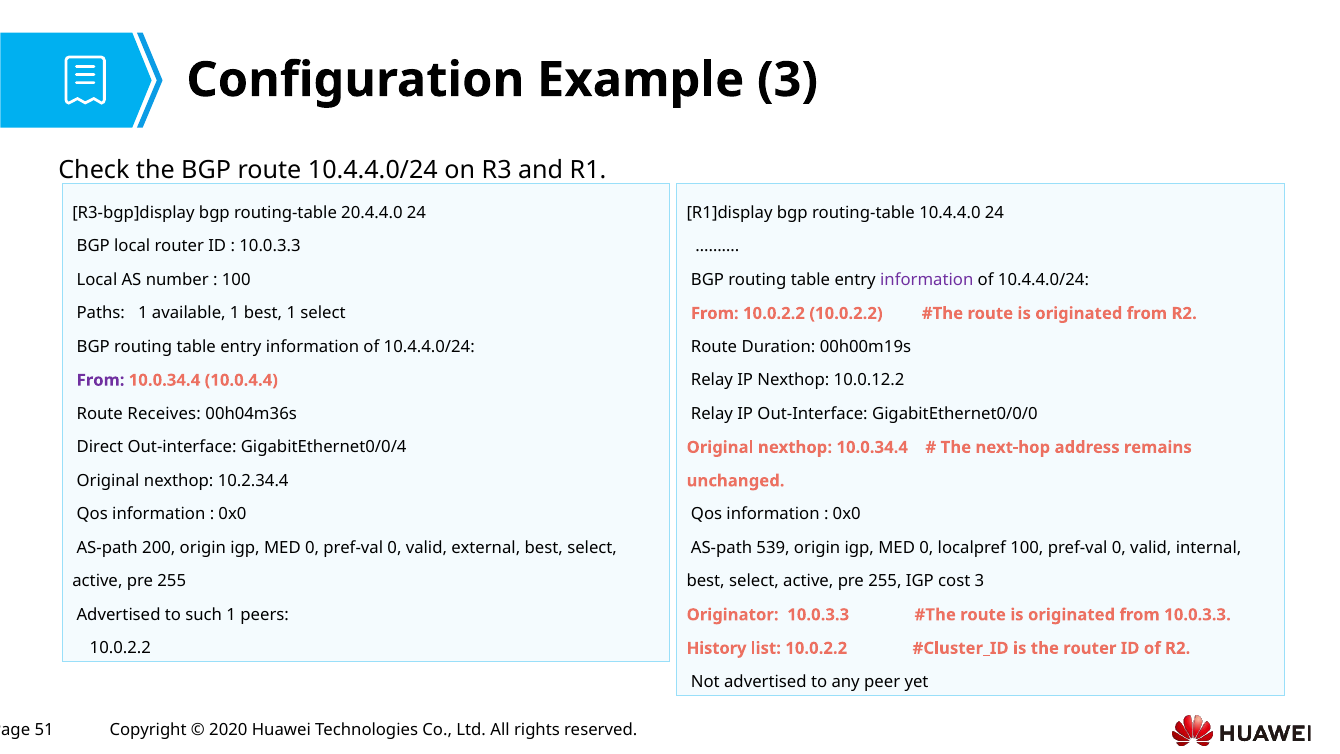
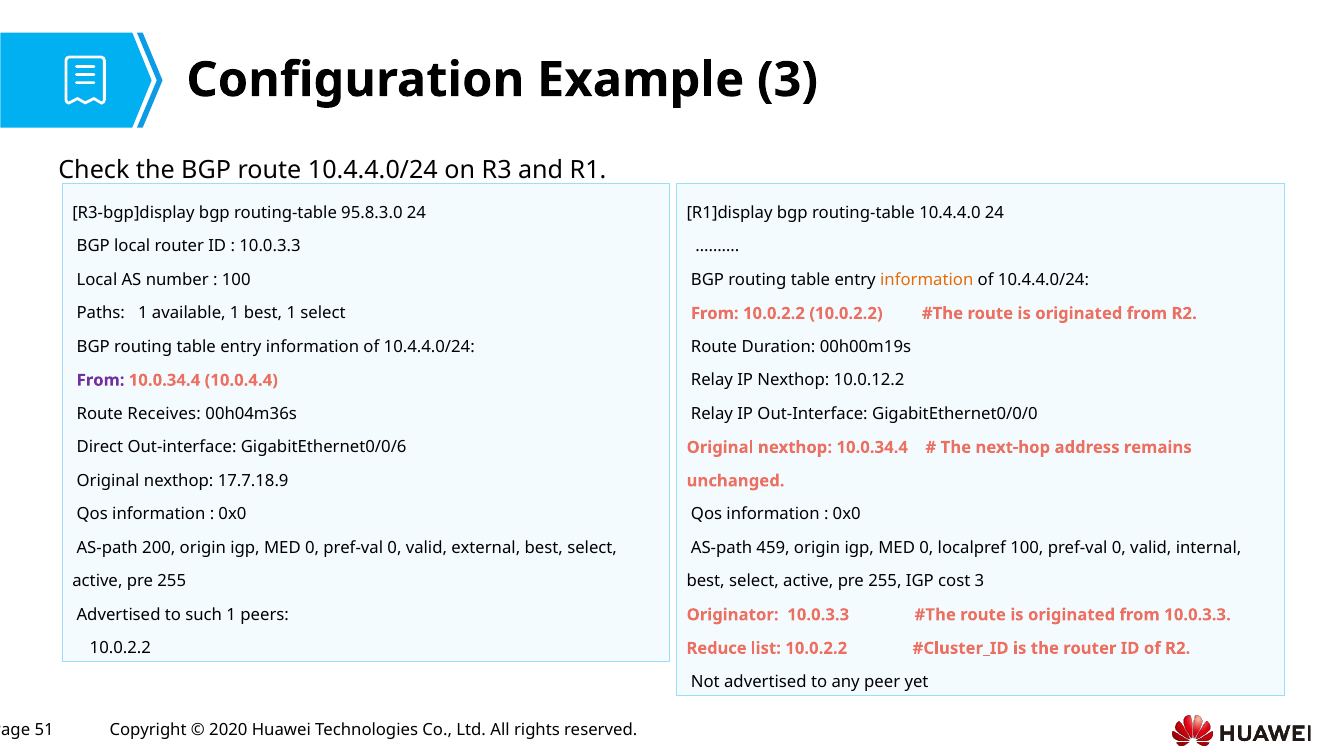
20.4.4.0: 20.4.4.0 -> 95.8.3.0 (372, 213)
information colour: purple -> orange (927, 280)
GigabitEthernet0/0/4: GigabitEthernet0/0/4 -> GigabitEthernet0/0/6 (324, 447)
10.2.34.4: 10.2.34.4 -> 17.7.18.9 (253, 480)
539: 539 -> 459 (773, 548)
History: History -> Reduce (717, 648)
